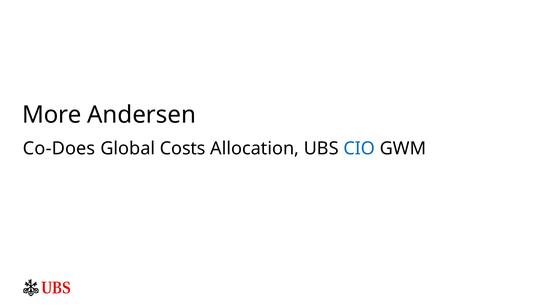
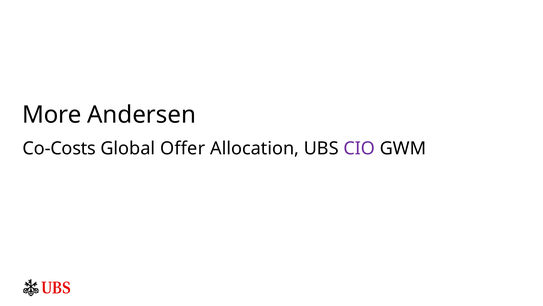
Co-Does: Co-Does -> Co-Costs (59, 148)
Costs: Costs -> Offer (183, 148)
CIO colour: blue -> purple (359, 148)
